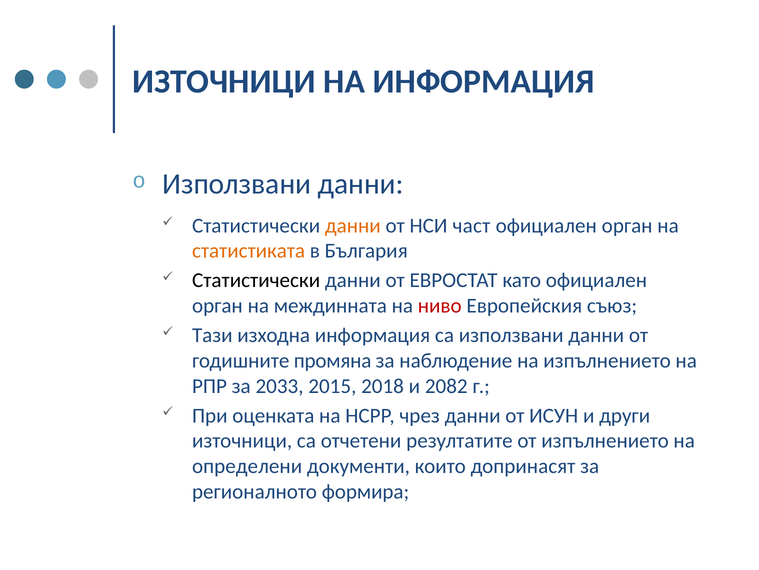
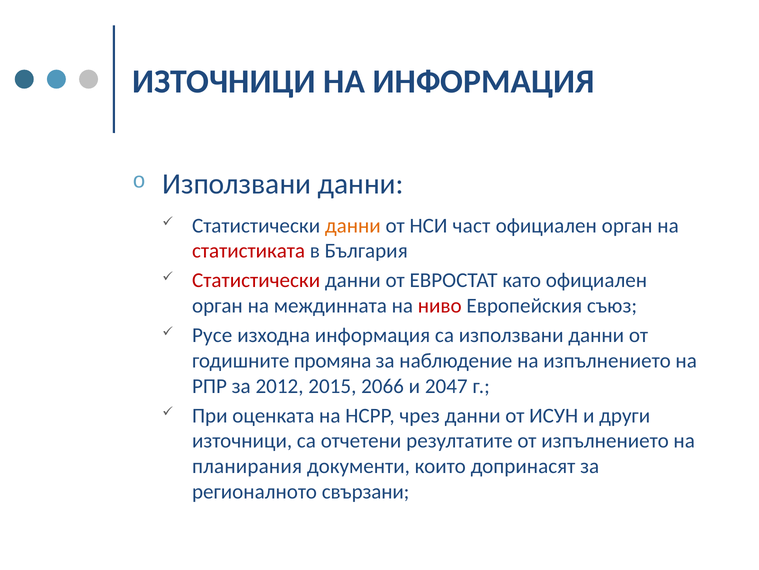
статистиката colour: orange -> red (249, 251)
Статистически colour: black -> red (256, 280)
Тази: Тази -> Русе (212, 335)
2033: 2033 -> 2012 (280, 386)
2018: 2018 -> 2066 (383, 386)
2082: 2082 -> 2047 (446, 386)
определени: определени -> планирания (247, 466)
формира: формира -> свързани (366, 491)
